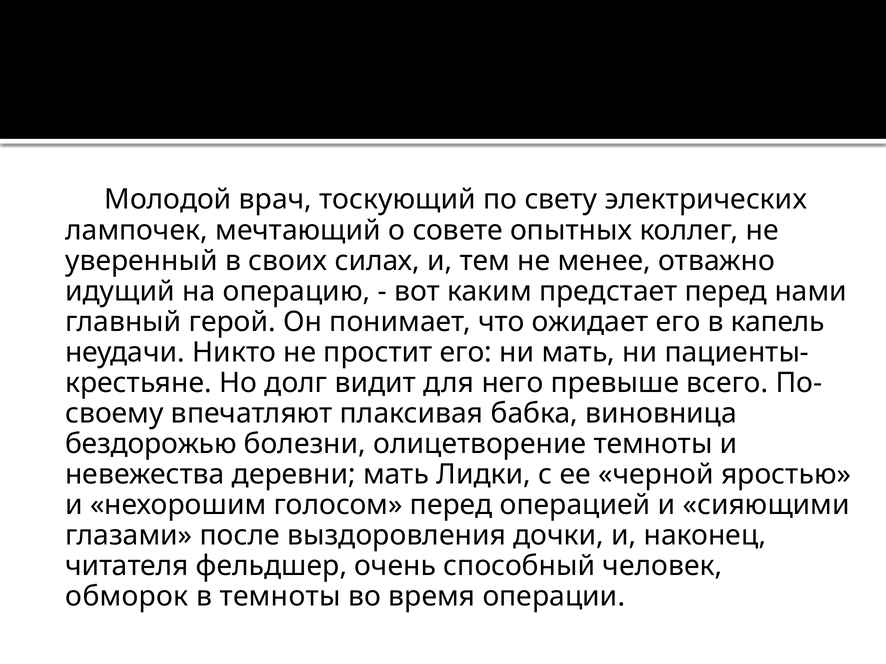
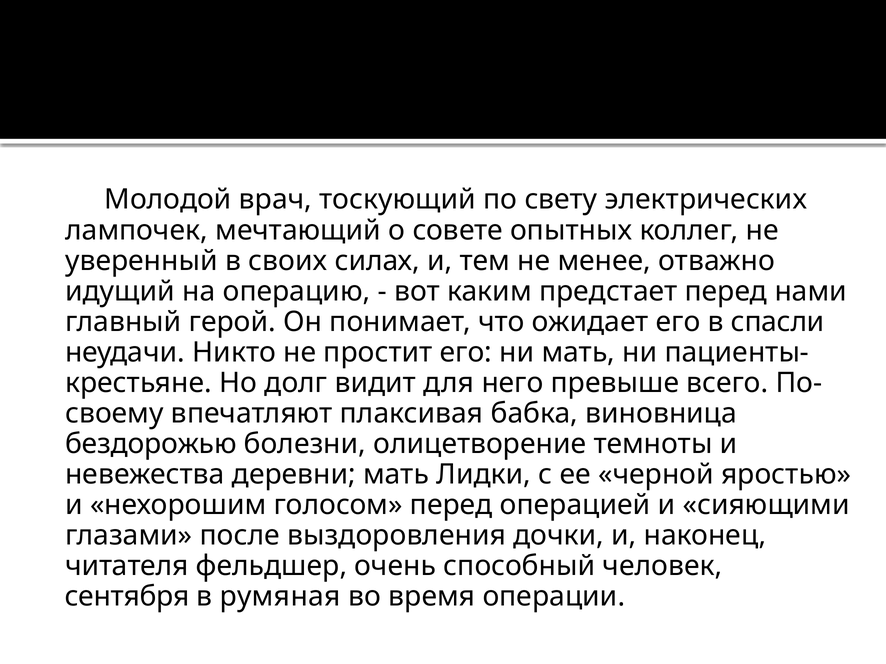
капель: капель -> спасли (778, 322)
обморок: обморок -> сентября (127, 597)
в темноты: темноты -> румяная (280, 597)
